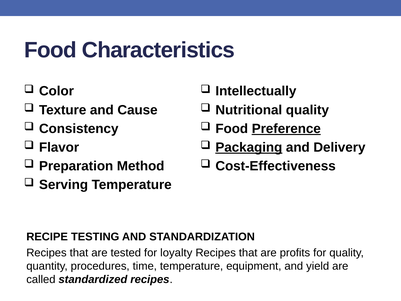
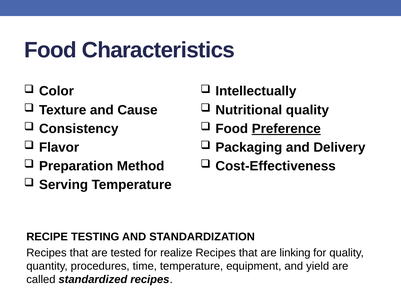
Packaging underline: present -> none (249, 147)
loyalty: loyalty -> realize (176, 253)
profits: profits -> linking (295, 253)
